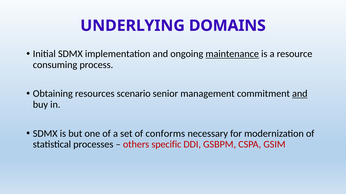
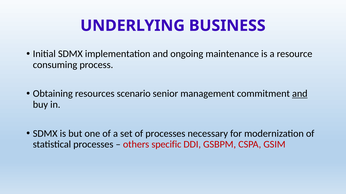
DOMAINS: DOMAINS -> BUSINESS (227, 26)
maintenance underline: present -> none (232, 54)
of conforms: conforms -> processes (165, 134)
